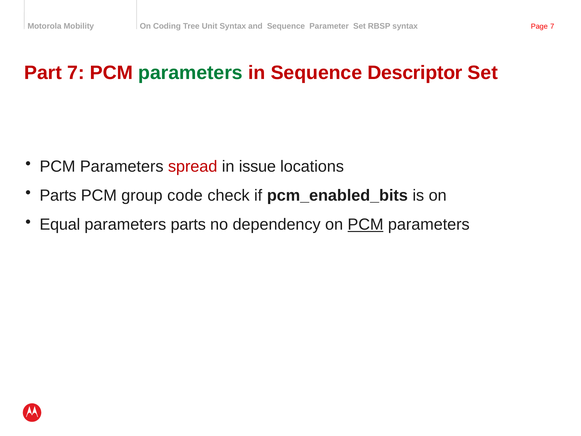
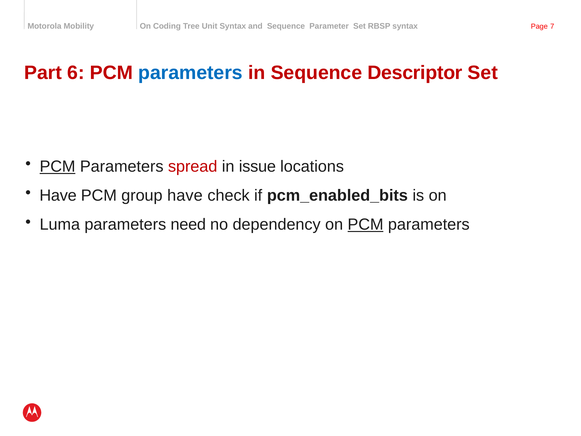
Part 7: 7 -> 6 (76, 73)
parameters colour: green -> blue (190, 73)
PCM underline: none -> present (58, 166)
Parts: Parts -> Have (58, 195)
group code: code -> have (185, 195)
Equal: Equal -> Luma (60, 225)
parameters parts: parts -> need (188, 225)
